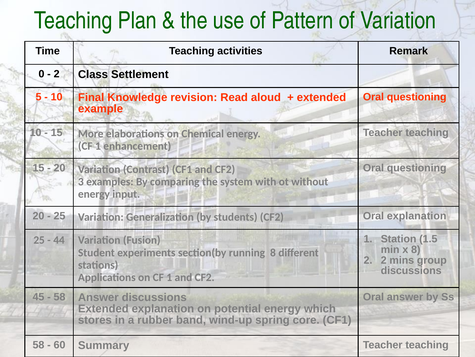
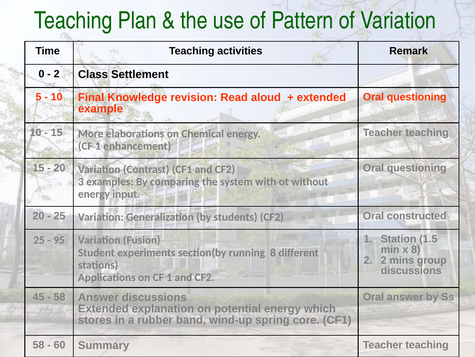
Oral explanation: explanation -> constructed (417, 216)
44: 44 -> 95 (59, 240)
